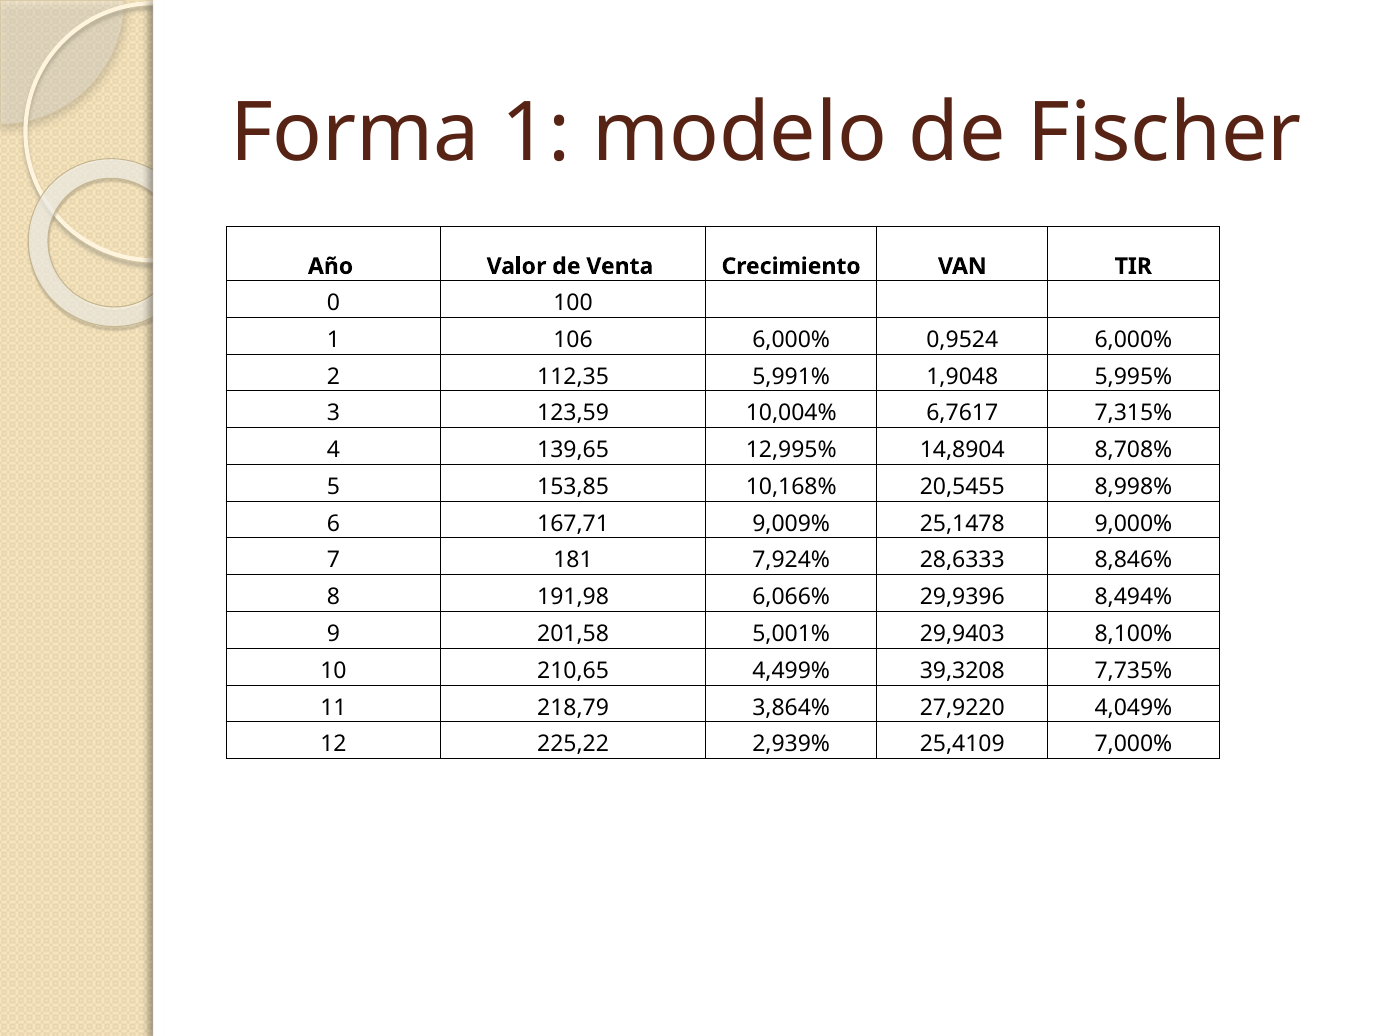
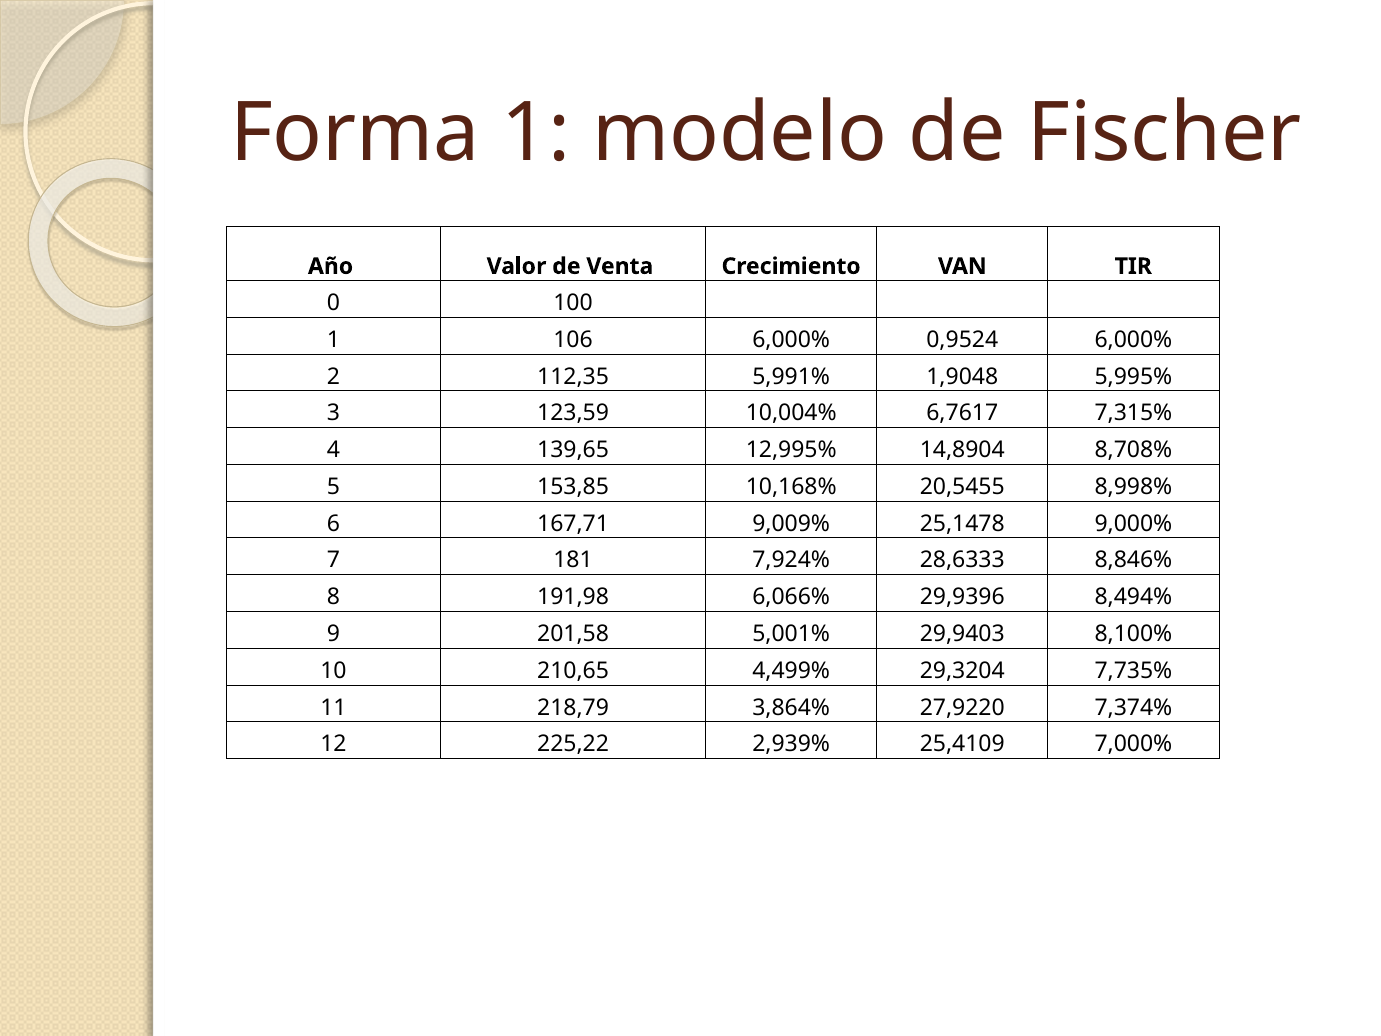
39,3208: 39,3208 -> 29,3204 (962, 671)
4,049%: 4,049% -> 7,374% (1133, 707)
